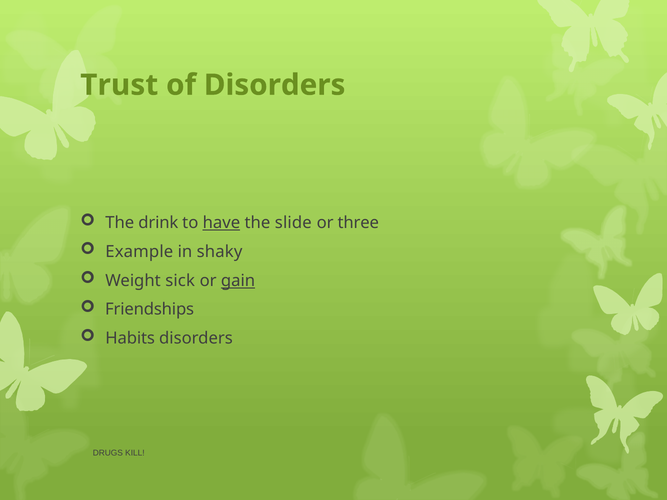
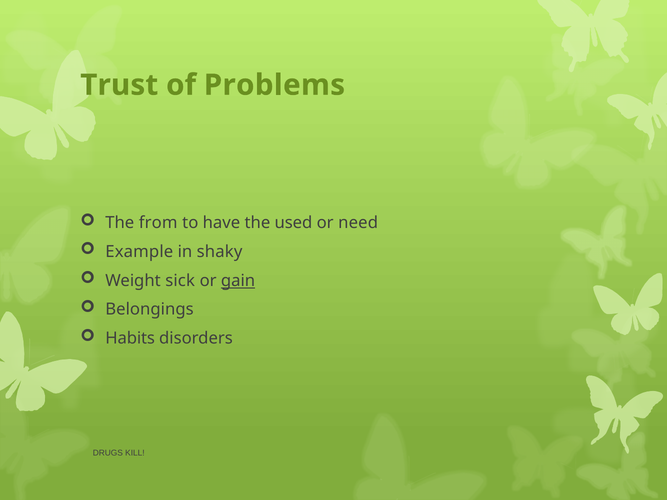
of Disorders: Disorders -> Problems (274, 85)
drink: drink -> from (158, 223)
have underline: present -> none (221, 223)
slide: slide -> used (293, 223)
three: three -> need (358, 223)
Friendships: Friendships -> Belongings (149, 310)
